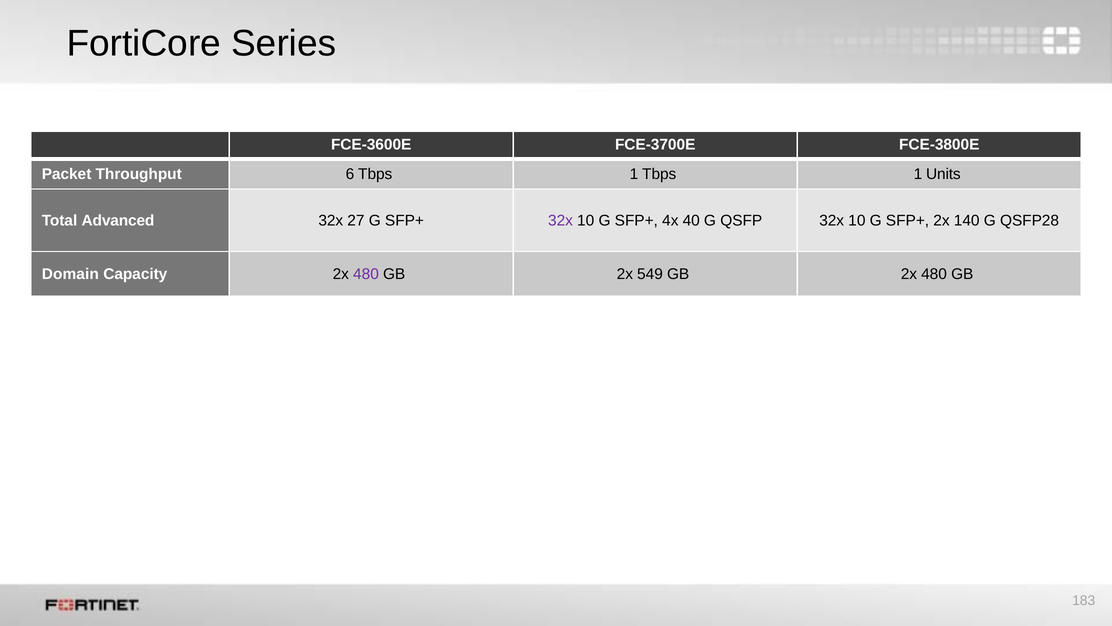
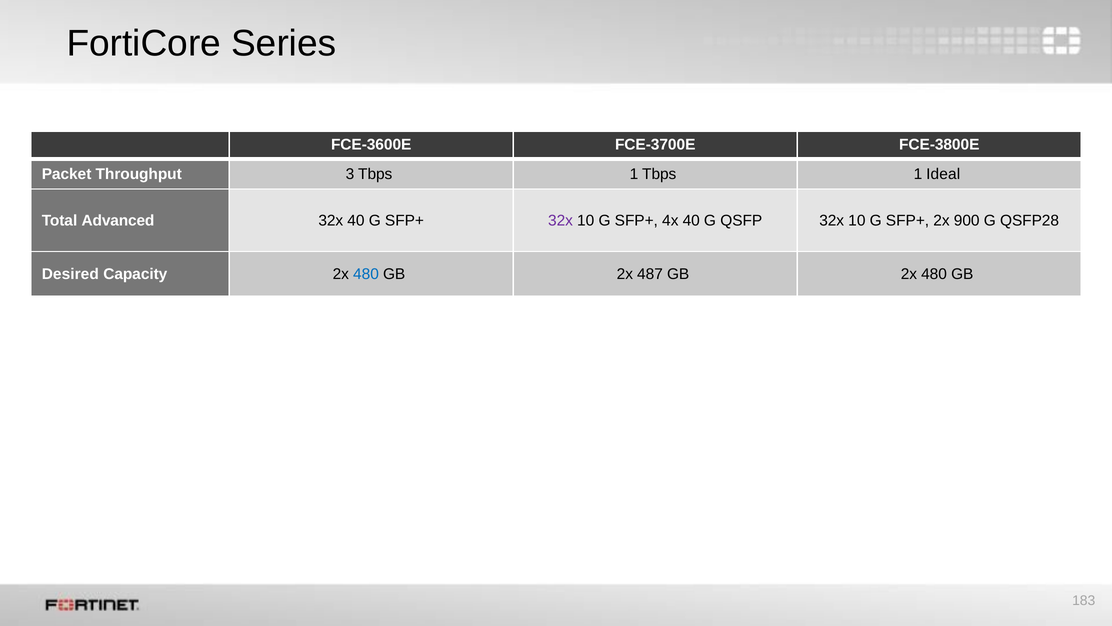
6: 6 -> 3 (350, 174)
Units: Units -> Ideal (943, 174)
32x 27: 27 -> 40 (356, 220)
140: 140 -> 900 (967, 220)
Domain: Domain -> Desired (70, 274)
480 colour: purple -> blue (366, 274)
549: 549 -> 487 (650, 274)
